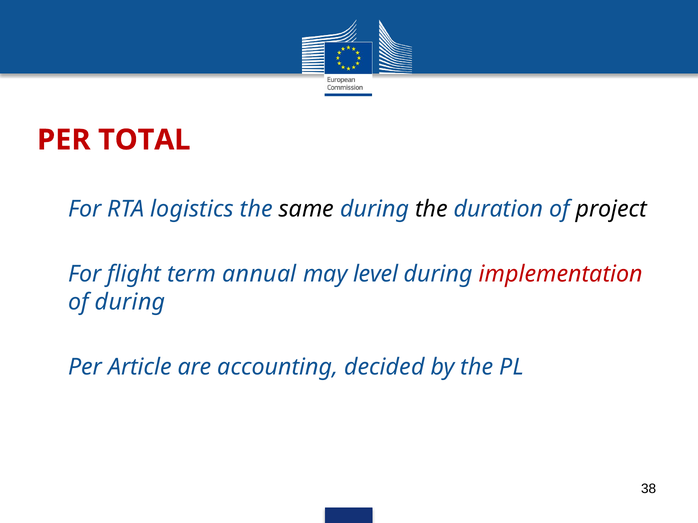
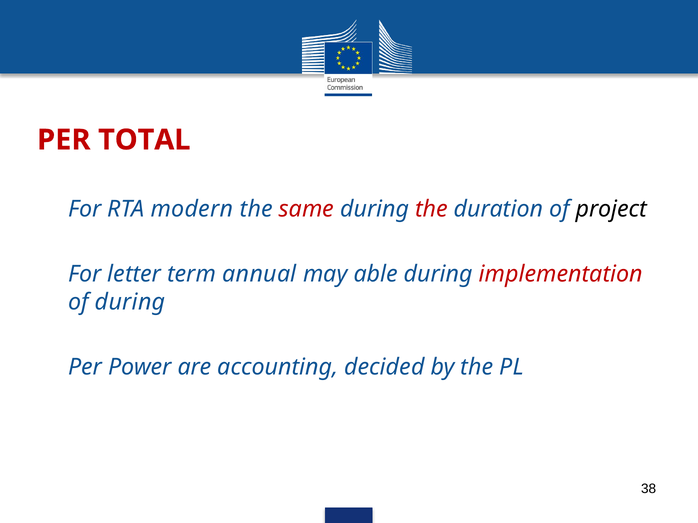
logistics: logistics -> modern (192, 209)
same colour: black -> red (306, 209)
the colour: black -> red (432, 209)
flight: flight -> letter (134, 274)
level: level -> able (376, 274)
Article: Article -> Power (140, 368)
